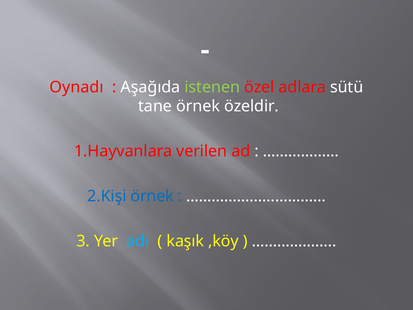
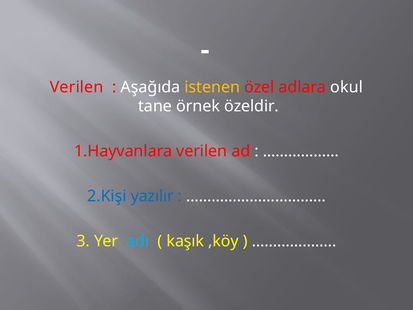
Oynadı: Oynadı -> Verilen (77, 87)
istenen colour: light green -> yellow (212, 87)
sütü: sütü -> okul (347, 87)
2.Kişi örnek: örnek -> yazılır (152, 196)
